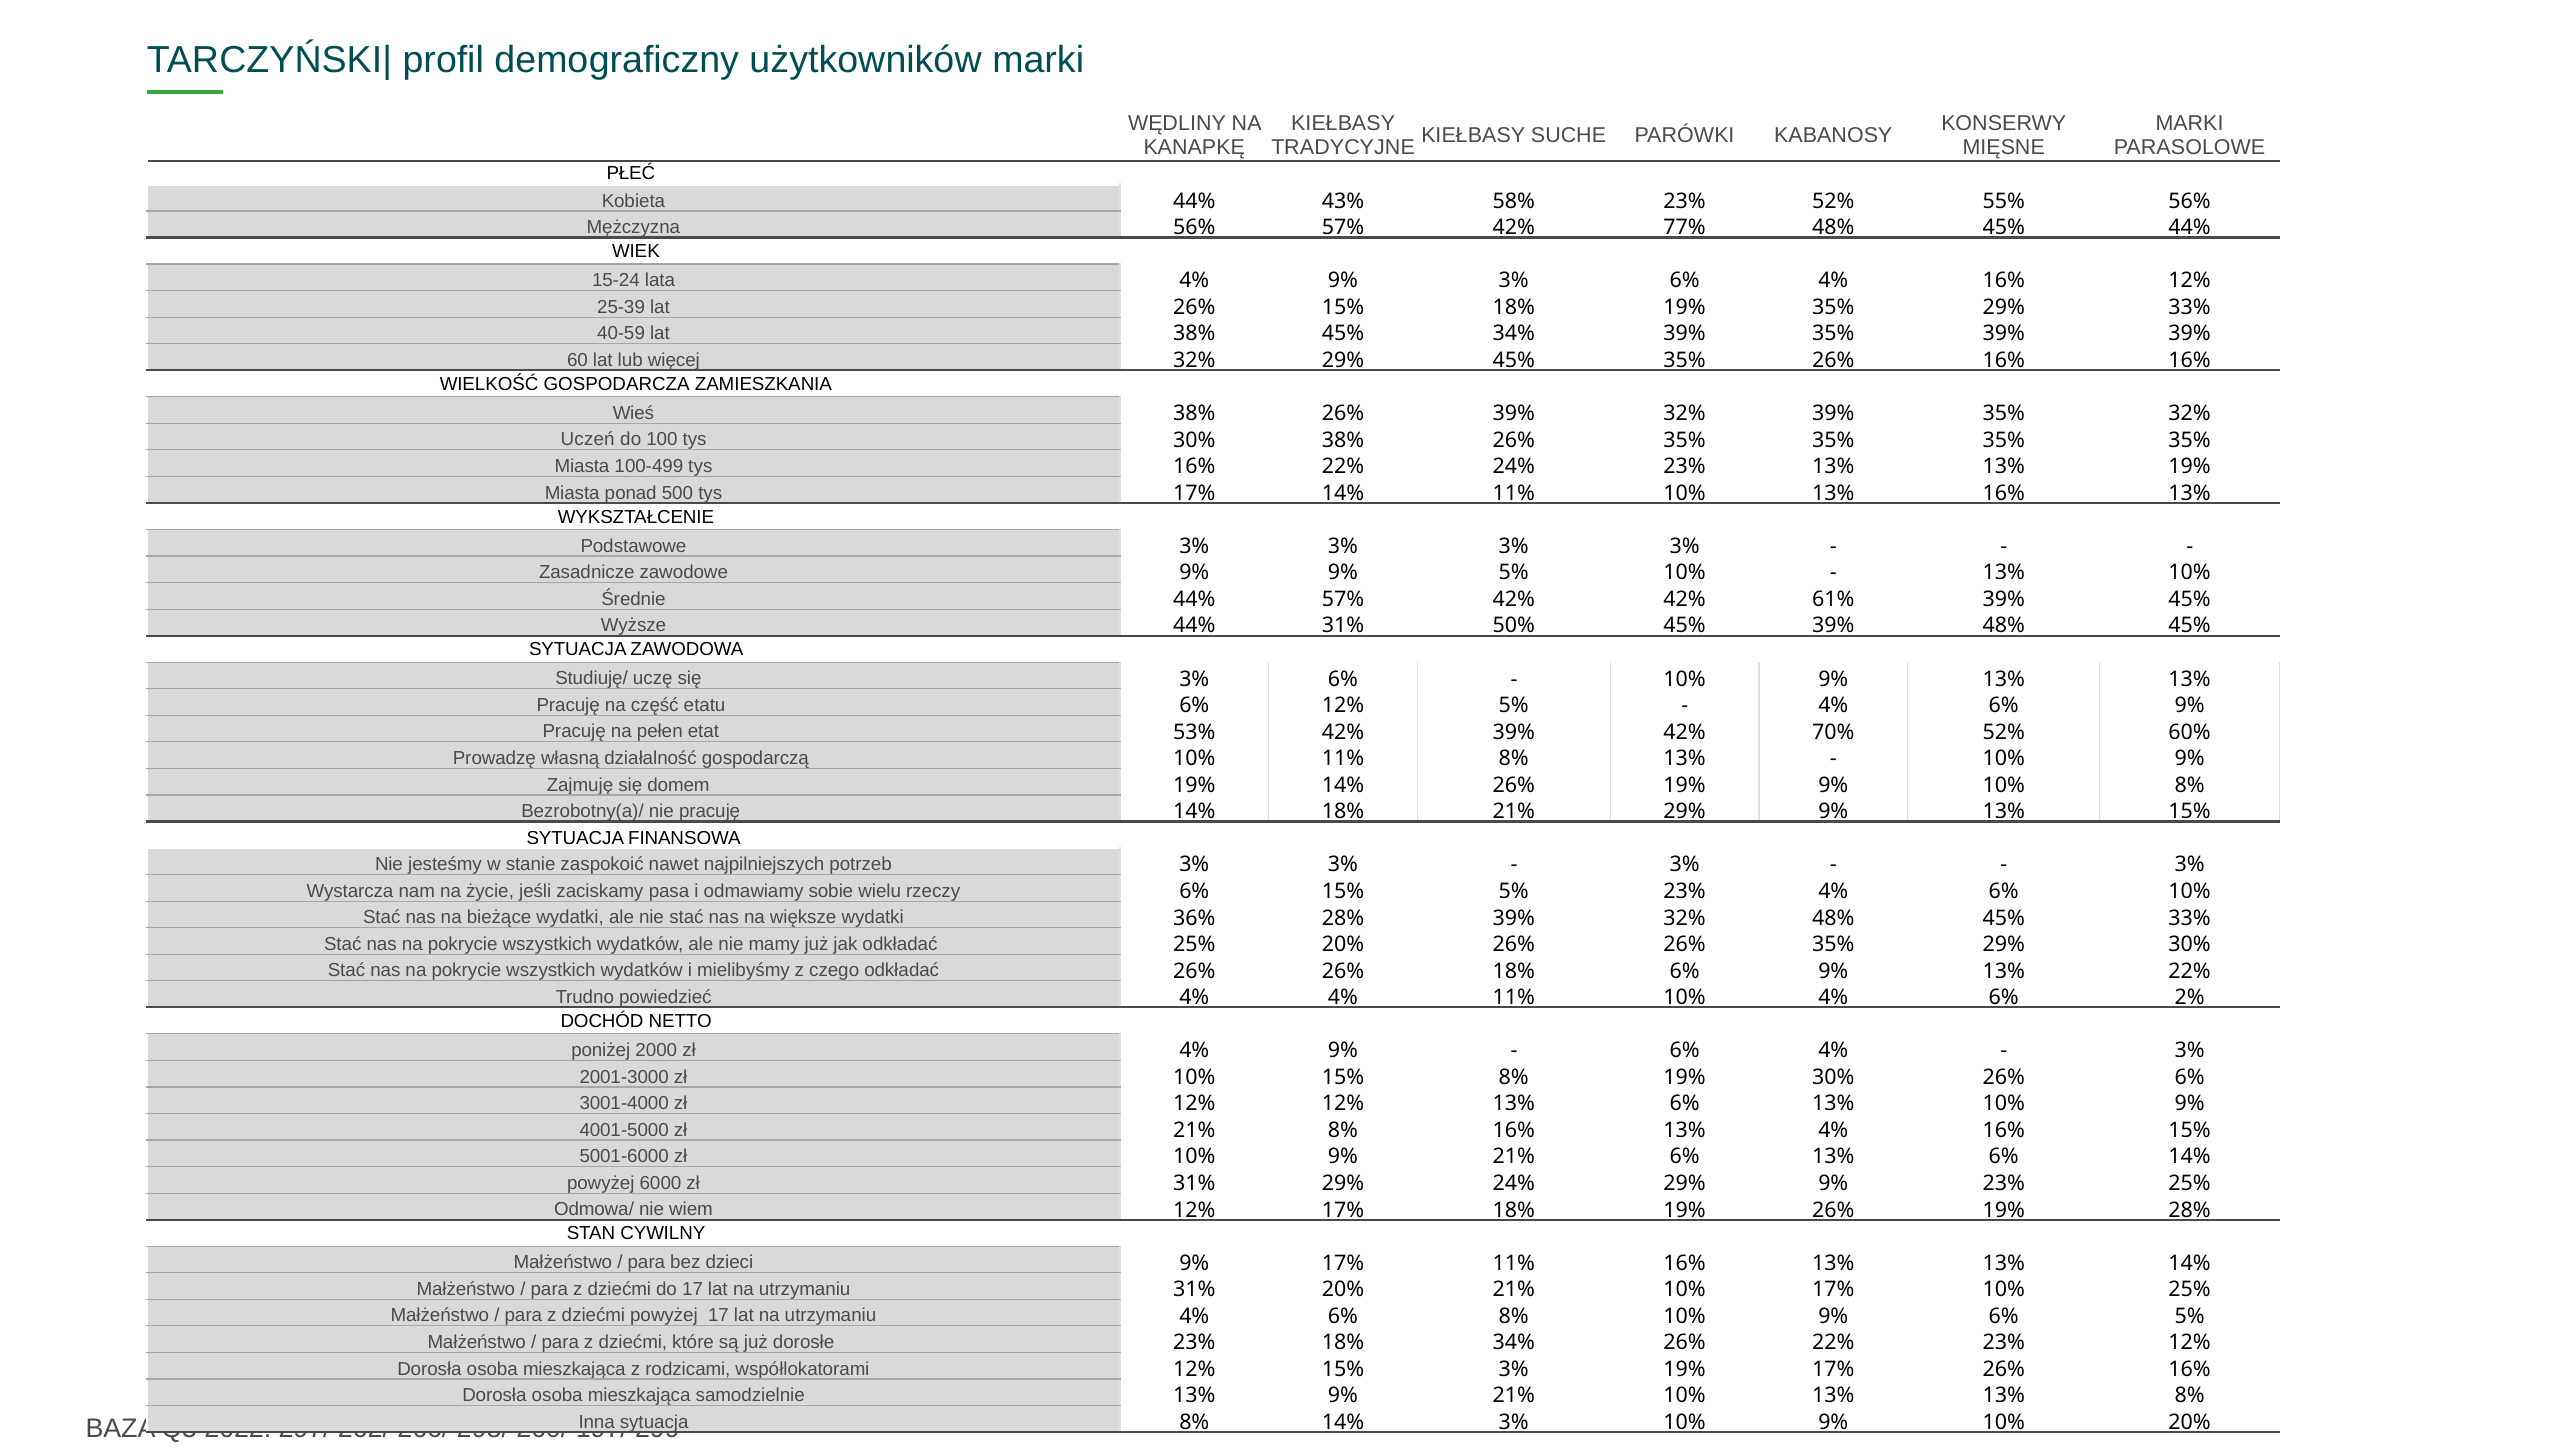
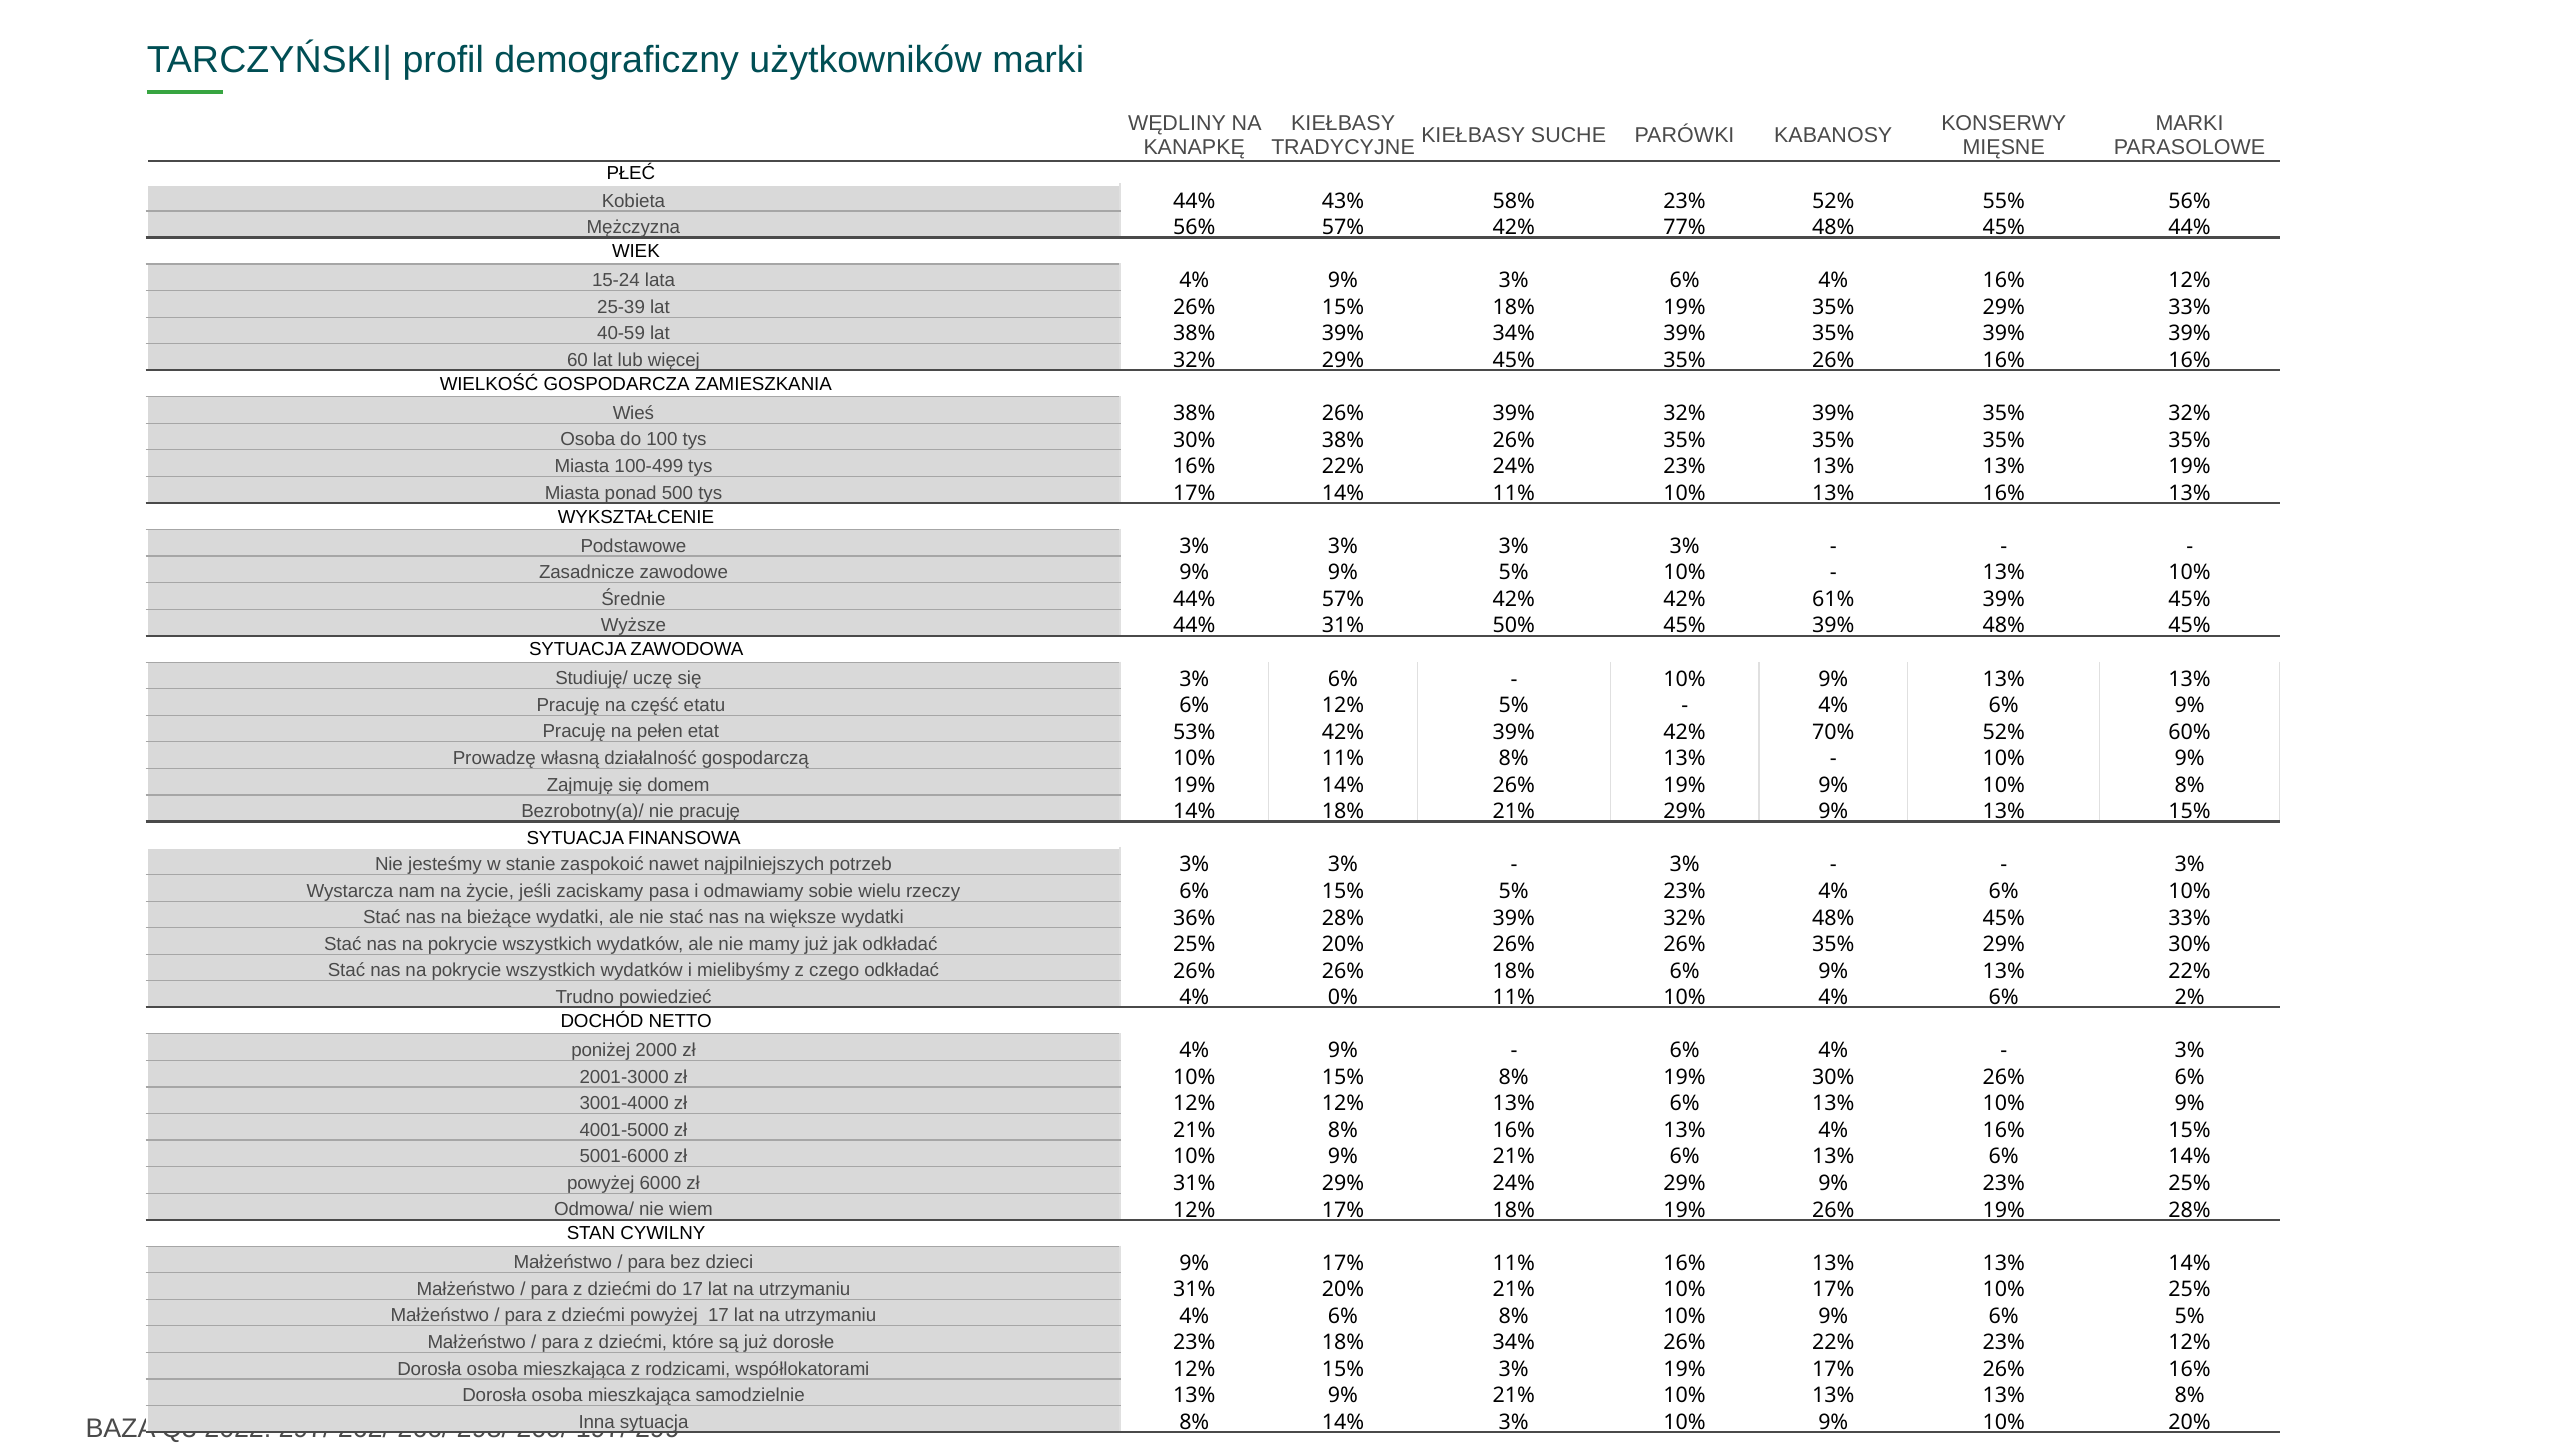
38% 45%: 45% -> 39% (1343, 334)
Uczeń: Uczeń -> Osoba (588, 440)
4% 4%: 4% -> 0% (1343, 998)
